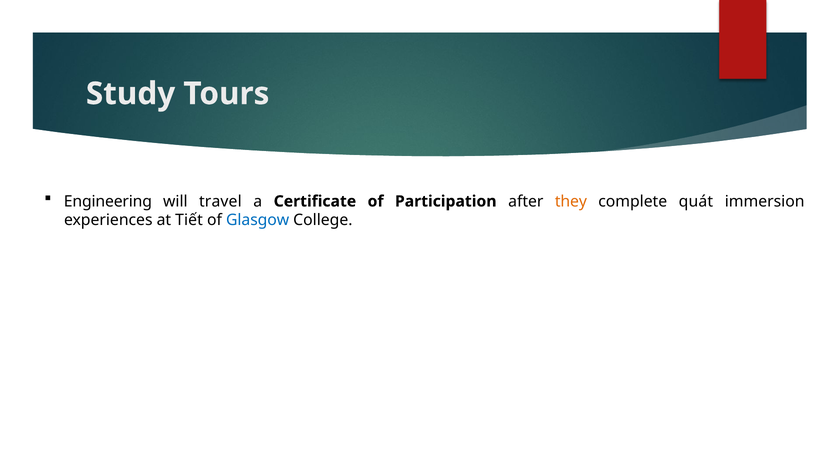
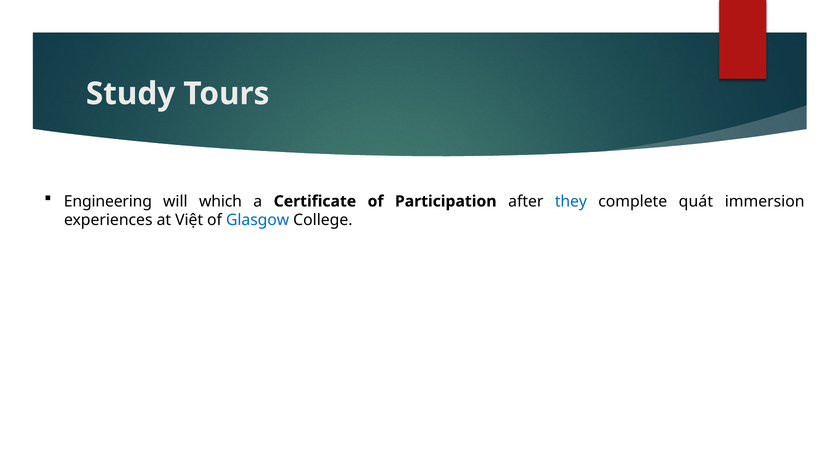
travel: travel -> which (221, 201)
they colour: orange -> blue (571, 201)
Tiết: Tiết -> Việt (189, 220)
